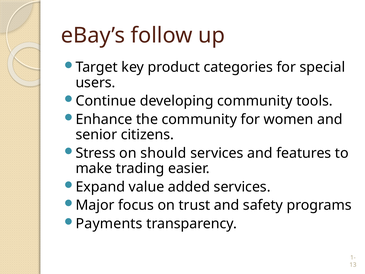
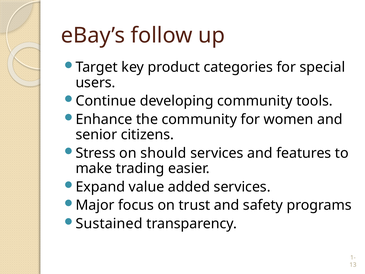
Payments: Payments -> Sustained (109, 223)
